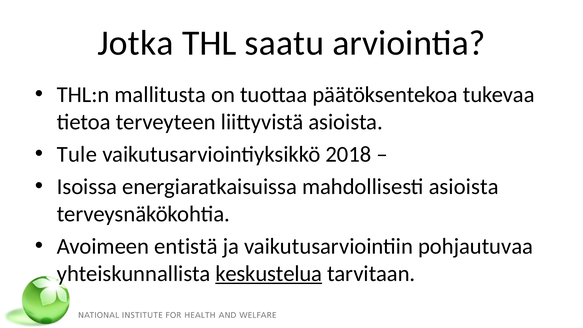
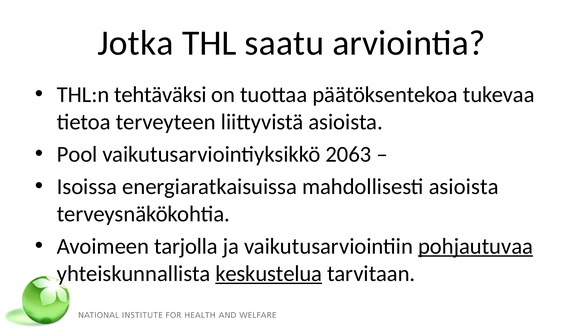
mallitusta: mallitusta -> tehtäväksi (160, 95)
Tule: Tule -> Pool (77, 154)
2018: 2018 -> 2063 (348, 154)
entistä: entistä -> tarjolla (186, 246)
pohjautuvaa underline: none -> present (476, 246)
